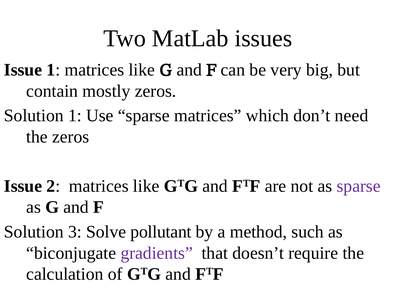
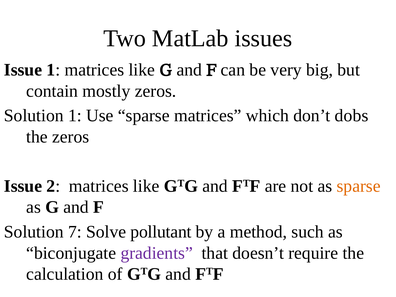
need: need -> dobs (352, 116)
sparse colour: purple -> orange (359, 186)
3: 3 -> 7 (75, 232)
